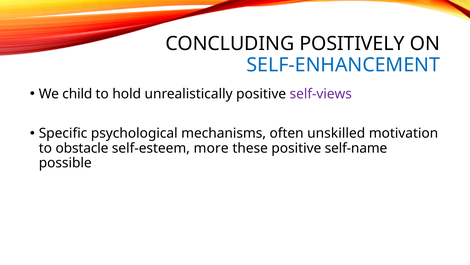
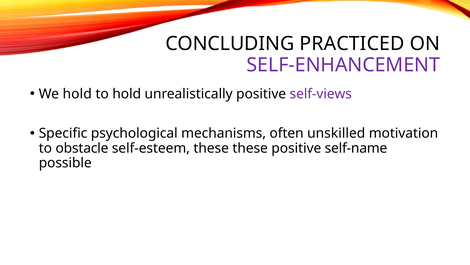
POSITIVELY: POSITIVELY -> PRACTICED (352, 44)
SELF-ENHANCEMENT colour: blue -> purple (343, 65)
We child: child -> hold (77, 94)
self-esteem more: more -> these (211, 148)
